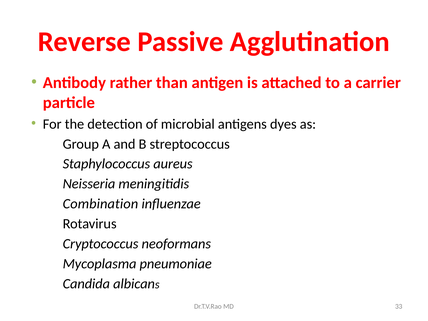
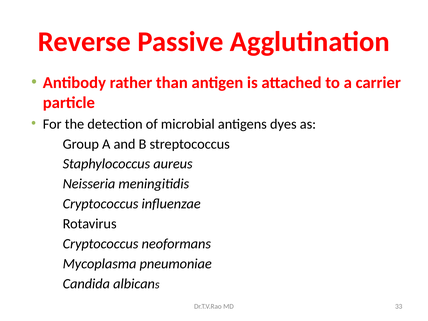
Combination: Combination -> Cryptococcus (101, 204)
